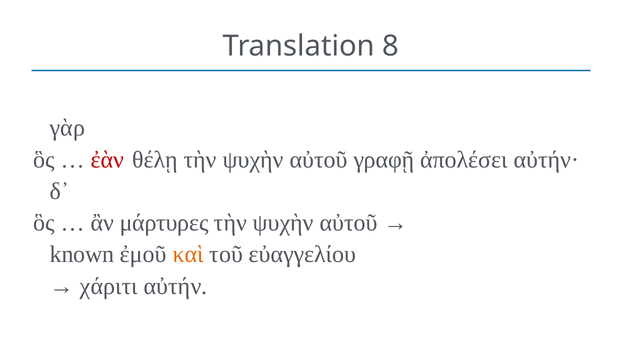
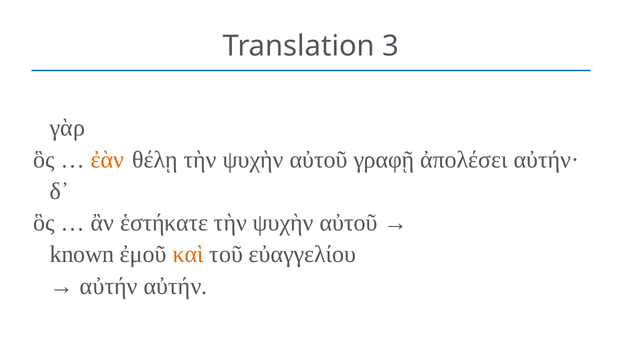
8: 8 -> 3 (391, 46)
ἐὰν colour: red -> orange (108, 160)
μάρτυρες: μάρτυρες -> ἑστήκατε (164, 223)
χάριτι: χάριτι -> αὐτήν (109, 286)
